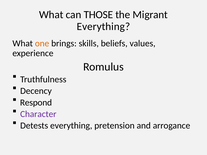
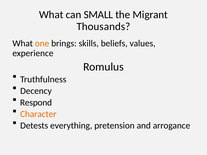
THOSE: THOSE -> SMALL (98, 15)
Everything: Everything -> Thousands (103, 26)
Character colour: purple -> orange (38, 114)
